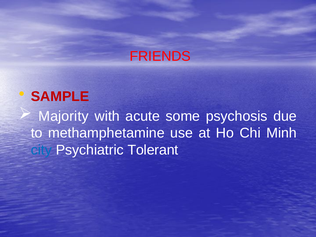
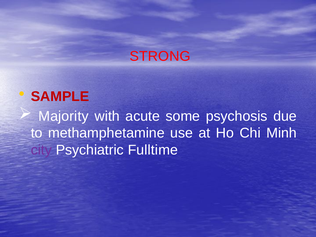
FRIENDS: FRIENDS -> STRONG (160, 56)
city colour: blue -> purple (41, 150)
Tolerant: Tolerant -> Fulltime (153, 150)
